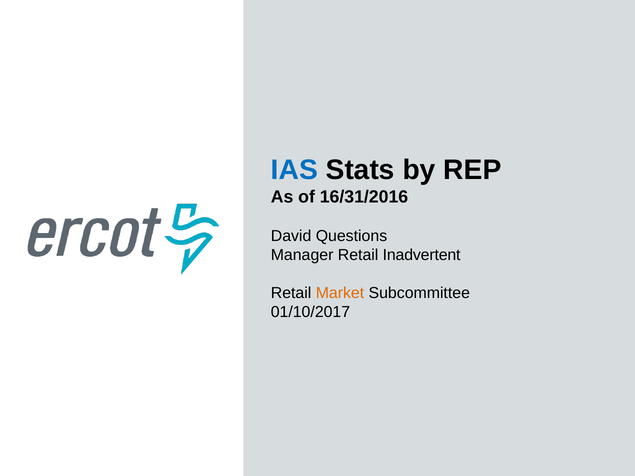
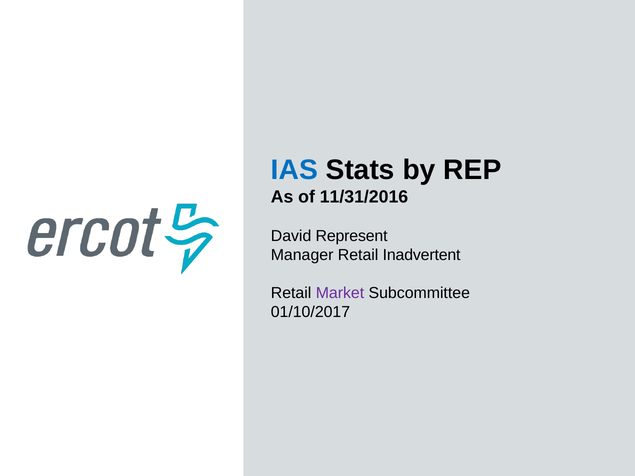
16/31/2016: 16/31/2016 -> 11/31/2016 (364, 197)
Questions: Questions -> Represent (352, 236)
Market colour: orange -> purple (340, 293)
